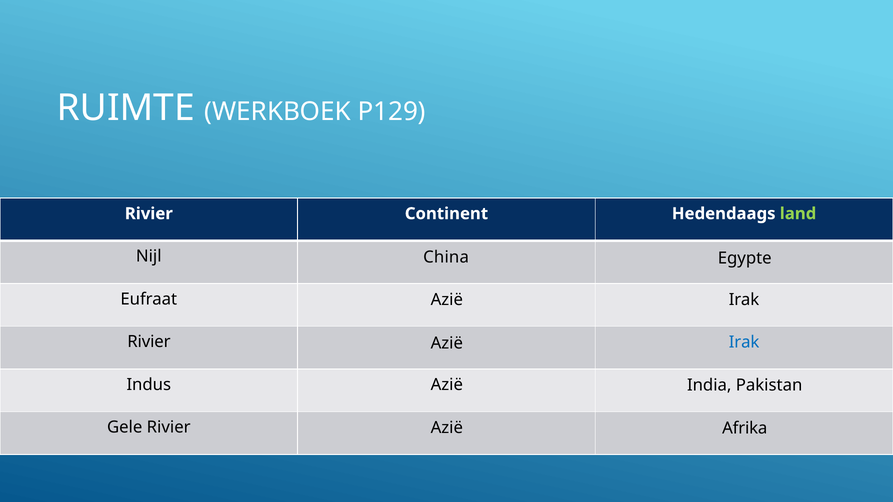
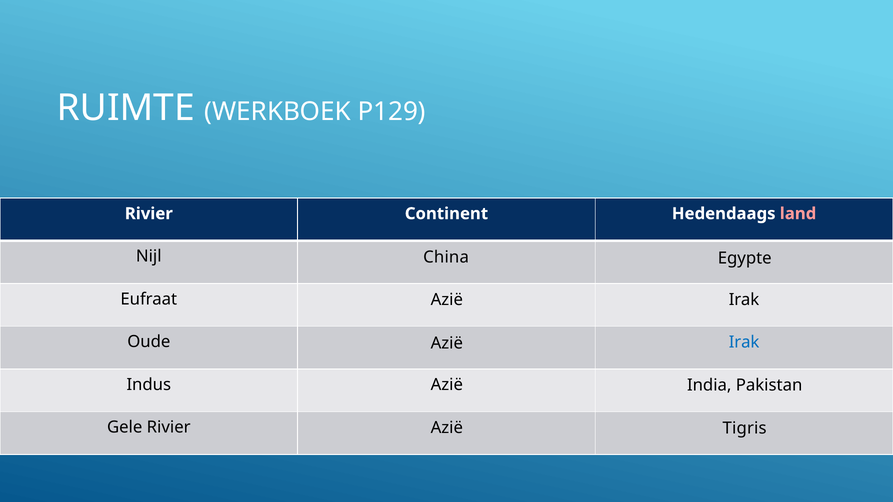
land colour: light green -> pink (798, 214)
Rivier: Rivier -> Oude (149, 342)
Afrika: Afrika -> Tigris (745, 428)
